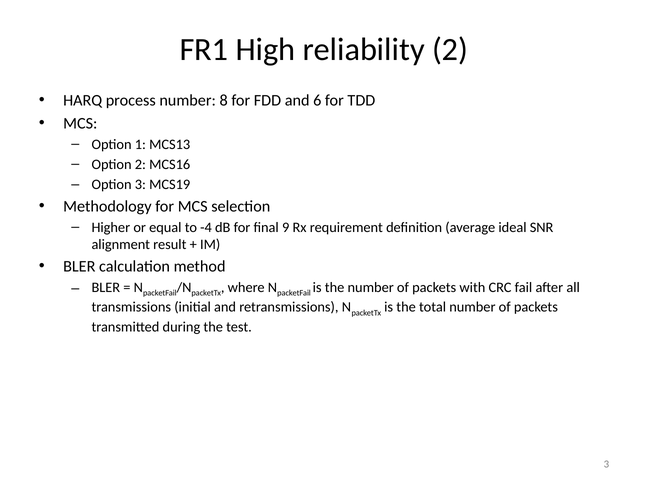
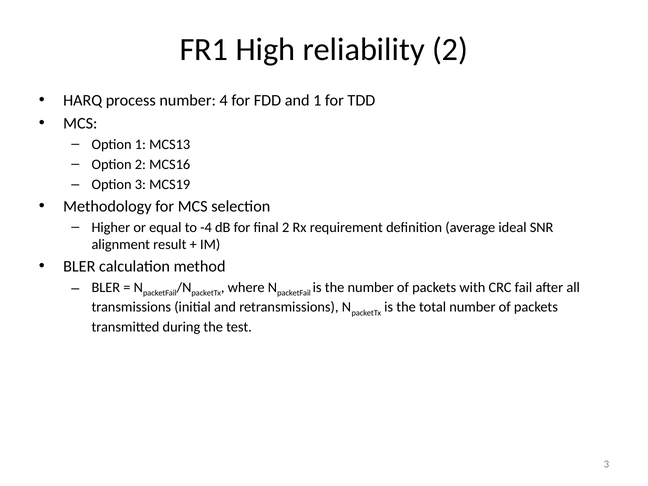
8: 8 -> 4 (224, 101)
and 6: 6 -> 1 (317, 101)
final 9: 9 -> 2 (286, 227)
